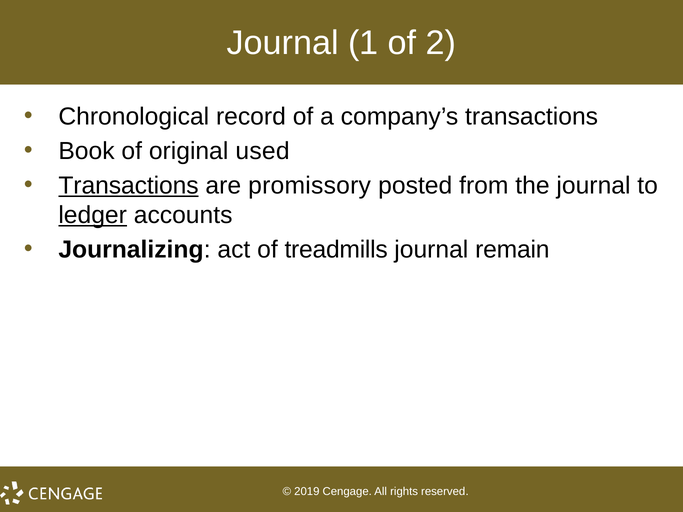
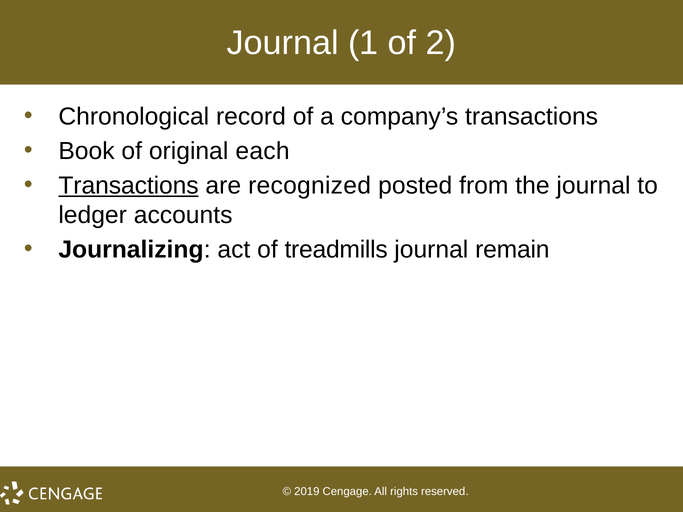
used: used -> each (263, 151)
promissory: promissory -> recognized (310, 186)
ledger underline: present -> none (93, 215)
